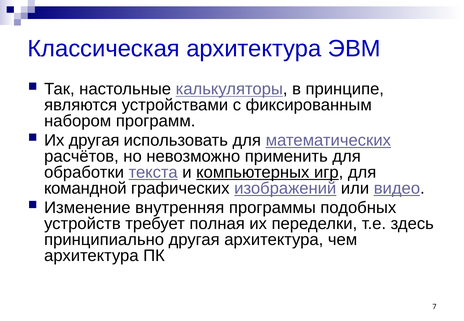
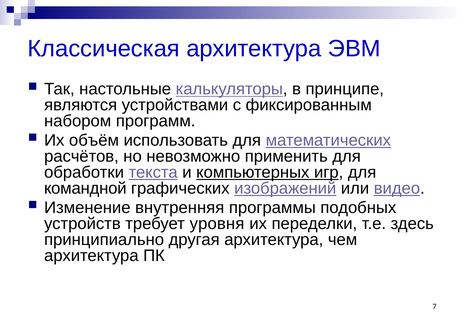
Их другая: другая -> объём (94, 140)
полная: полная -> уровня (217, 224)
